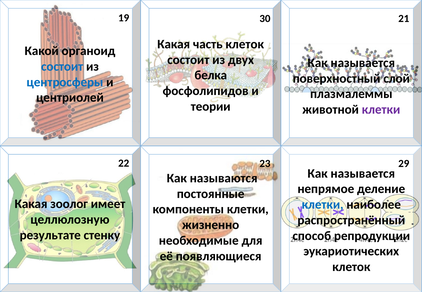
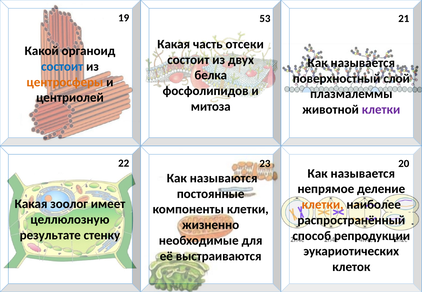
30: 30 -> 53 (265, 19)
часть клеток: клеток -> отсеки (245, 44)
центросферы colour: blue -> orange (65, 82)
теории: теории -> митоза (211, 107)
29: 29 -> 20 (404, 164)
клетки colour: blue -> orange (323, 205)
появляющиеся: появляющиеся -> выстраиваются (219, 256)
